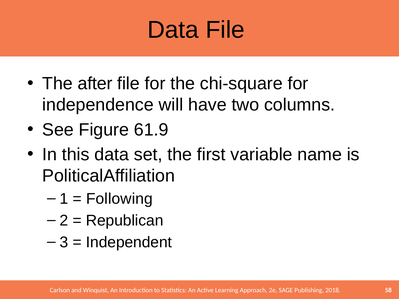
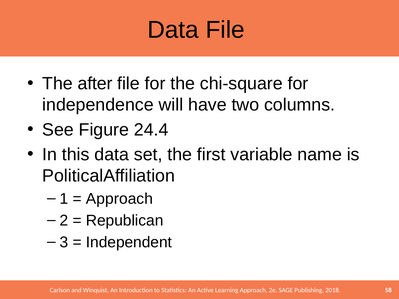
61.9: 61.9 -> 24.4 (151, 130)
Following: Following -> Approach (119, 199)
